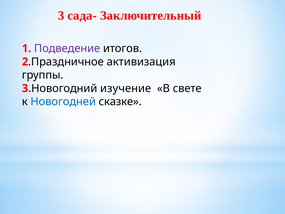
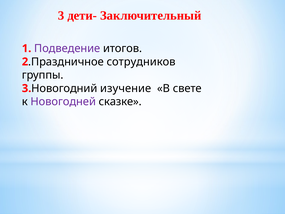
сада-: сада- -> дети- (82, 16)
активизация: активизация -> сотрудников (141, 62)
Новогодней colour: blue -> purple (63, 102)
